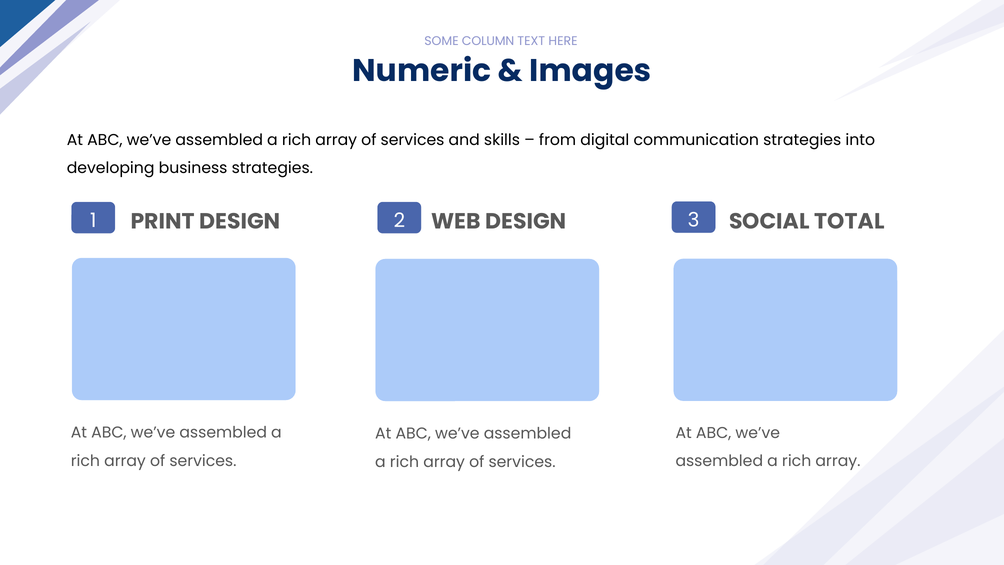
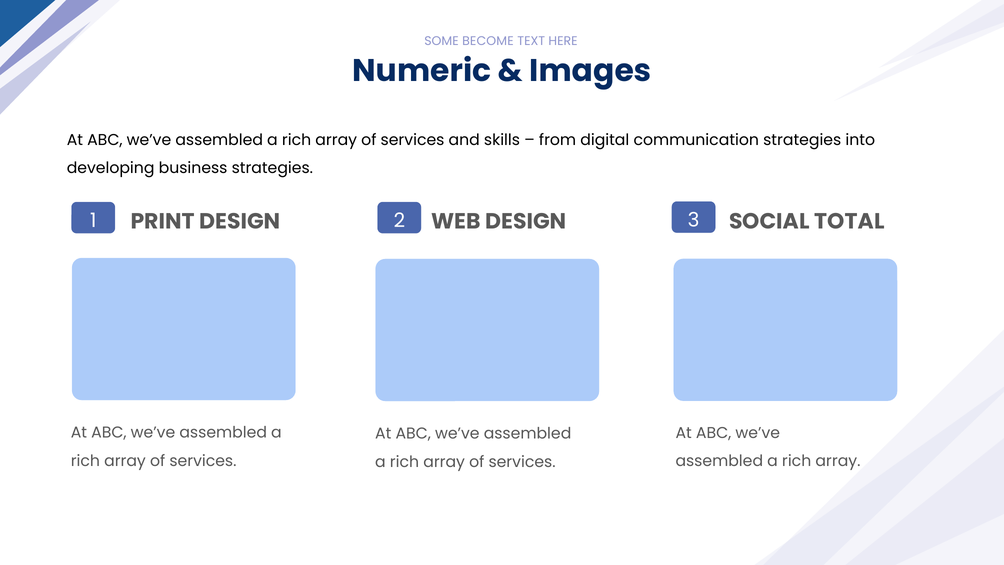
COLUMN: COLUMN -> BECOME (488, 41)
